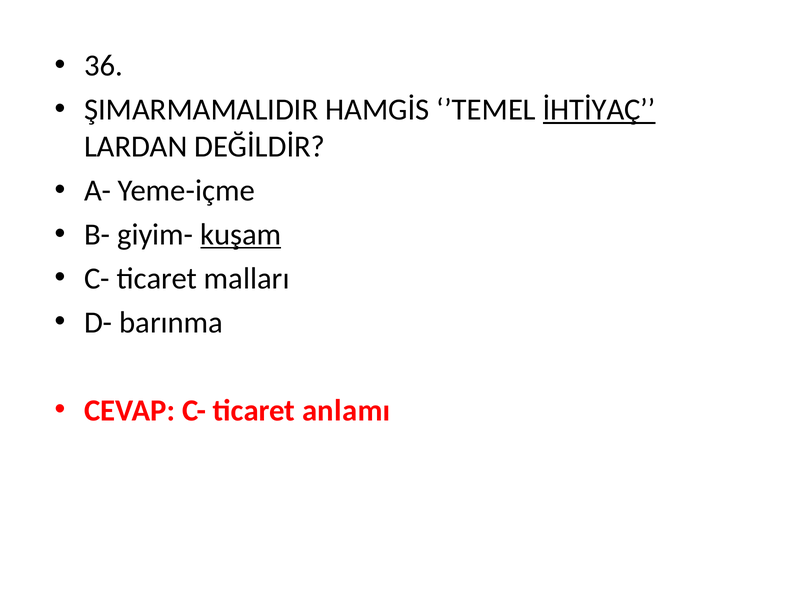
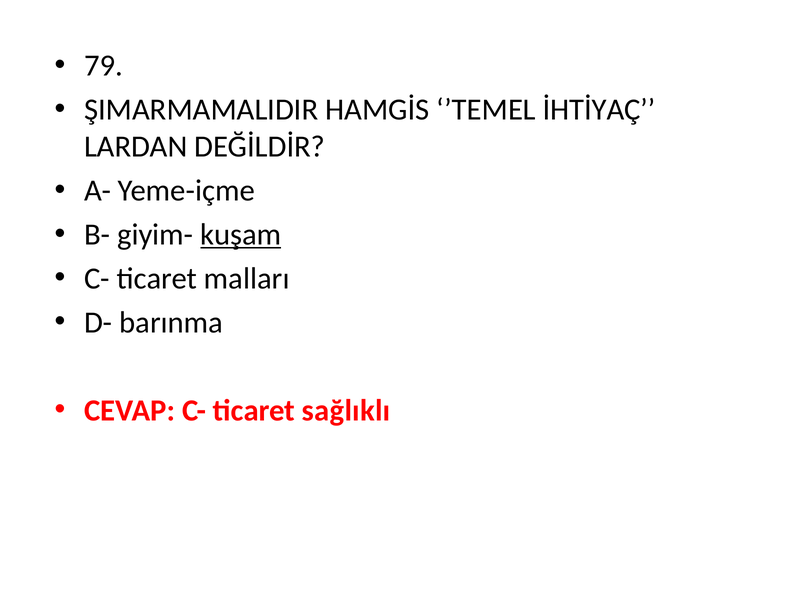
36: 36 -> 79 (104, 66)
İHTİYAÇ underline: present -> none (599, 110)
anlamı: anlamı -> sağlıklı (346, 410)
